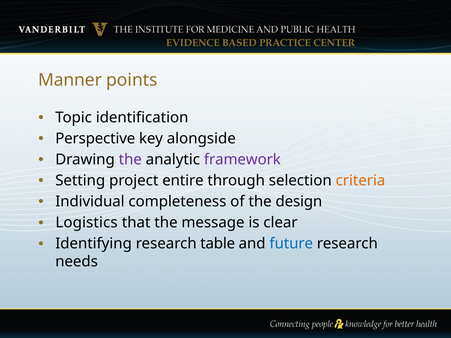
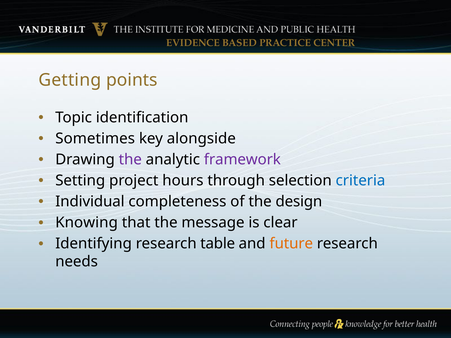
Manner: Manner -> Getting (70, 80)
Perspective: Perspective -> Sometimes (95, 139)
entire: entire -> hours (183, 181)
criteria colour: orange -> blue (360, 181)
Logistics: Logistics -> Knowing (87, 223)
future colour: blue -> orange (291, 244)
